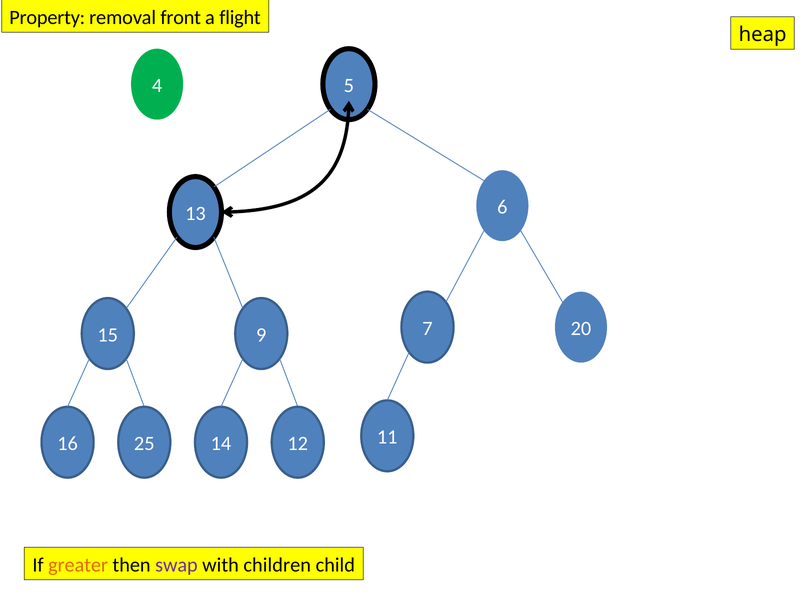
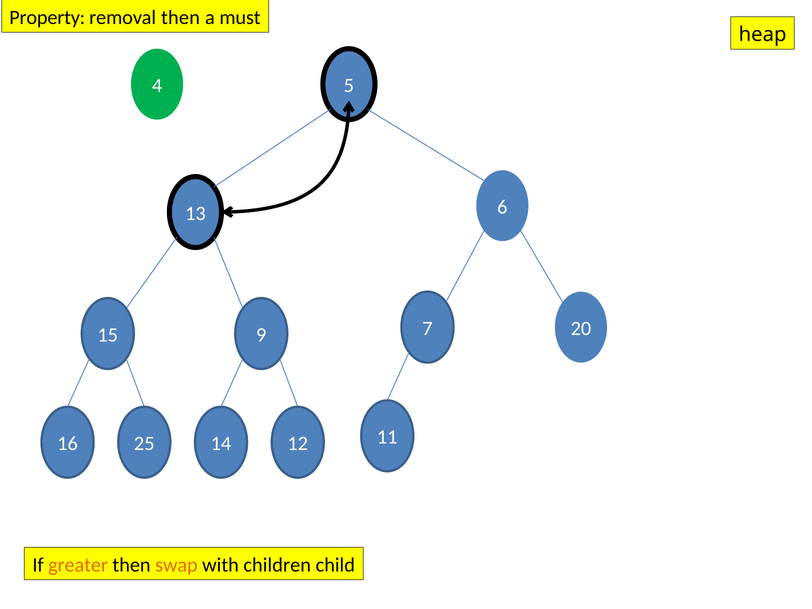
removal front: front -> then (181, 18)
flight: flight -> must (240, 18)
swap colour: purple -> orange (176, 565)
